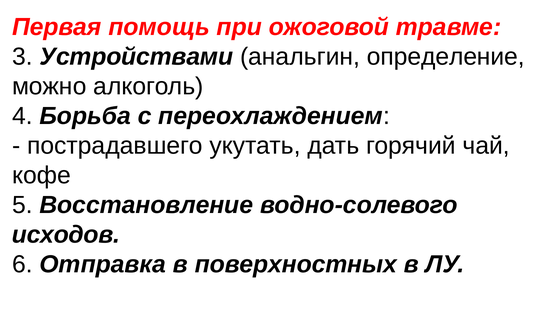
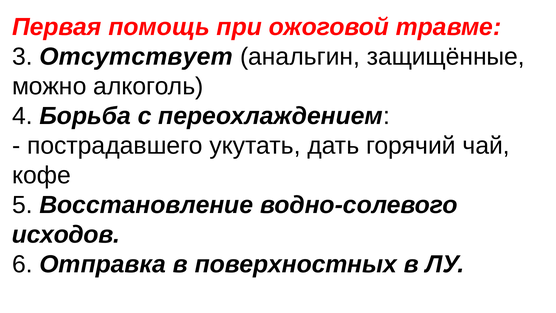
Устройствами: Устройствами -> Отсутствует (136, 57)
определение: определение -> защищённые (446, 57)
